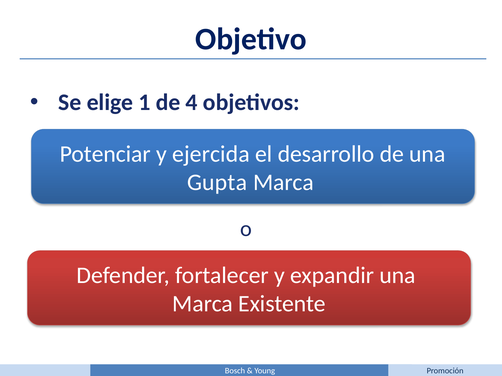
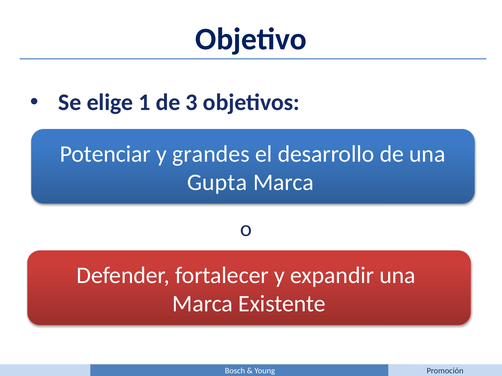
4: 4 -> 3 (192, 102)
ejercida: ejercida -> grandes (211, 154)
